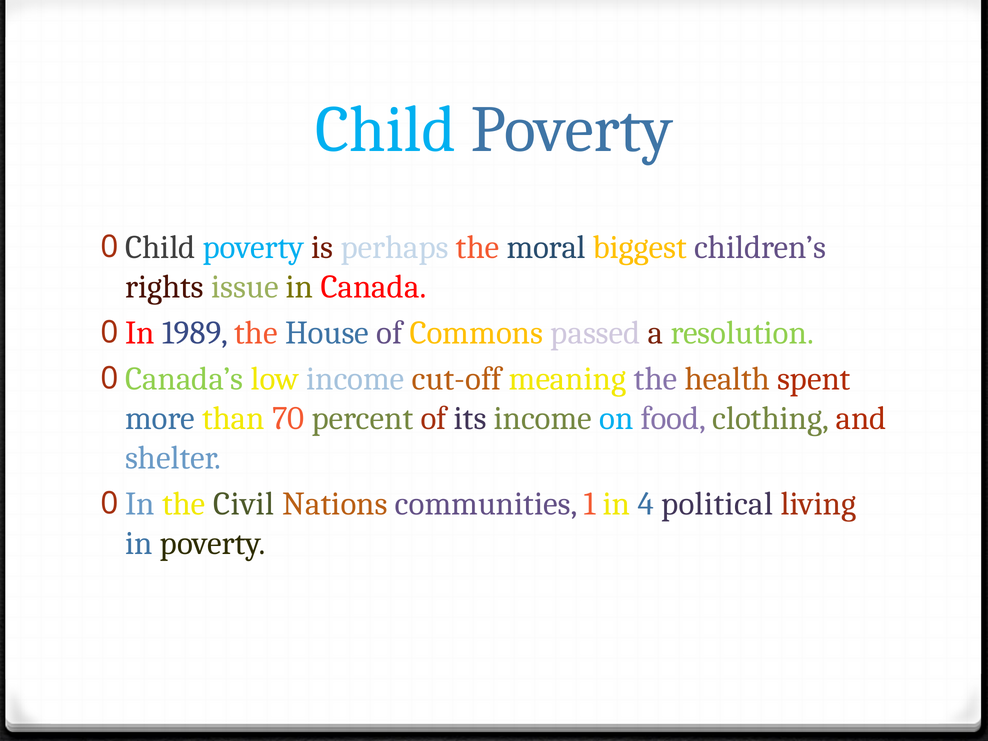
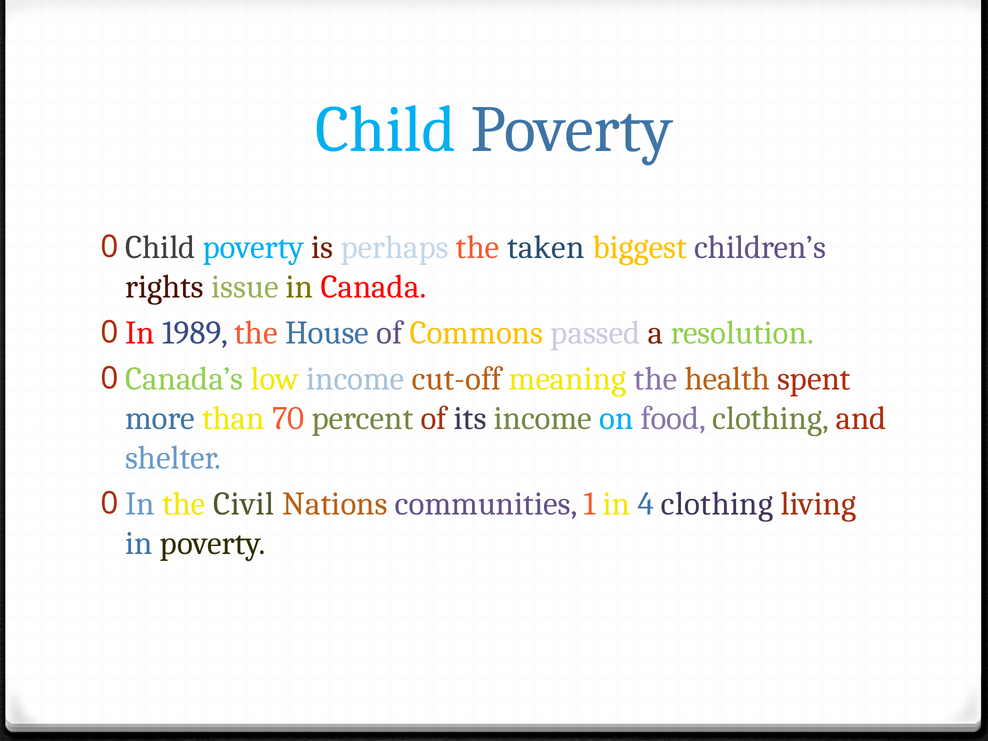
moral: moral -> taken (546, 247)
4 political: political -> clothing (717, 504)
